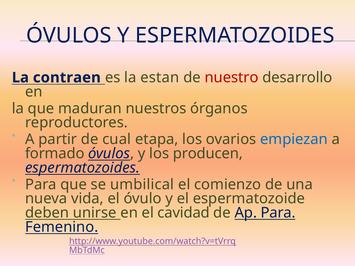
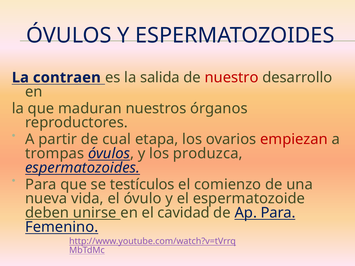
estan: estan -> salida (160, 78)
empiezan colour: blue -> red (294, 139)
formado: formado -> trompas (55, 154)
producen: producen -> produzca (208, 154)
umbilical: umbilical -> testículos (142, 185)
